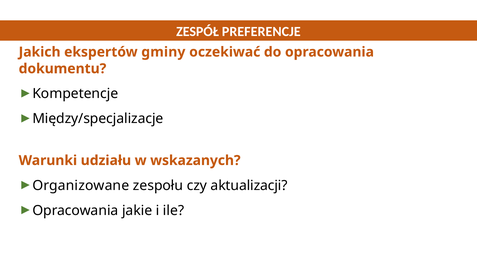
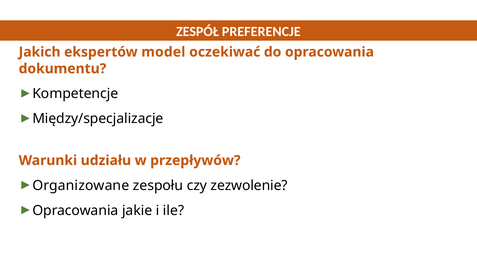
gminy: gminy -> model (163, 52)
wskazanych: wskazanych -> przepływów (195, 161)
aktualizacji: aktualizacji -> zezwolenie (249, 186)
